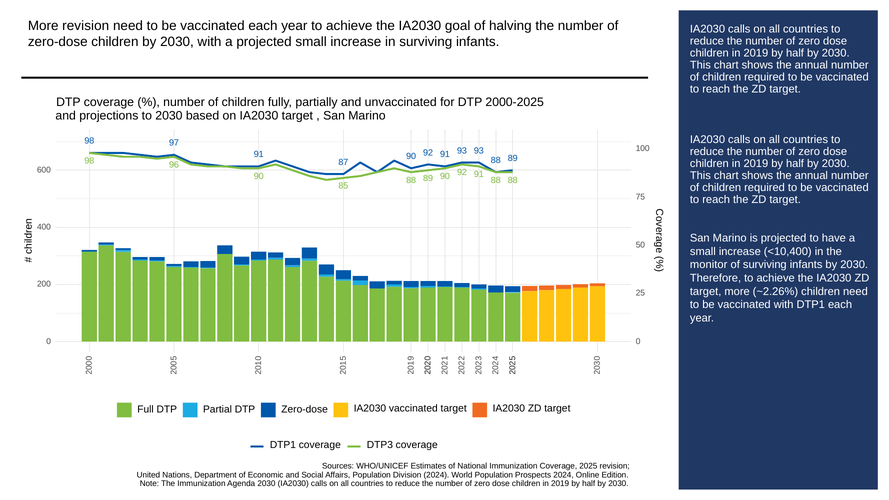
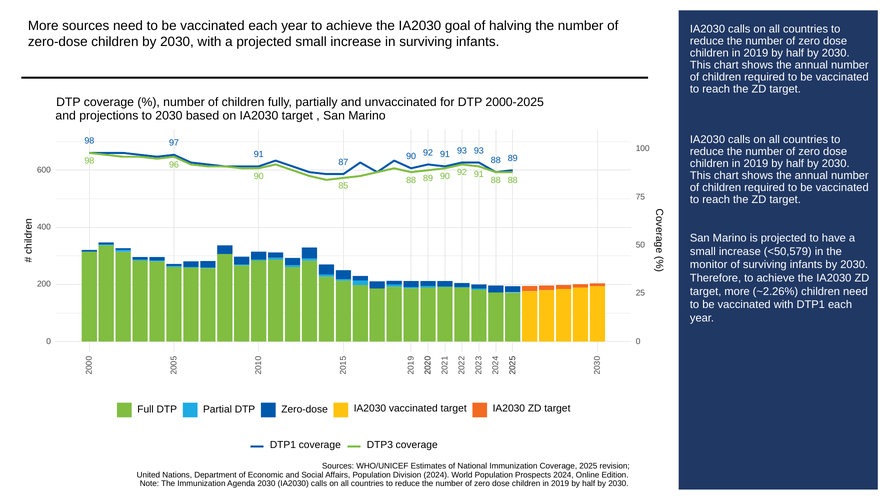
More revision: revision -> sources (86, 26)
<10,400: <10,400 -> <50,579 (788, 251)
